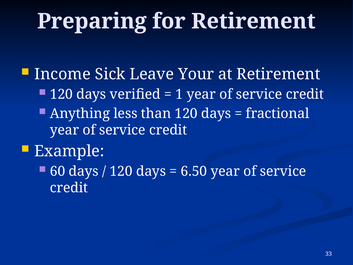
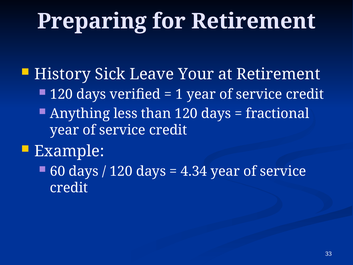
Income: Income -> History (63, 74)
6.50: 6.50 -> 4.34 (194, 171)
